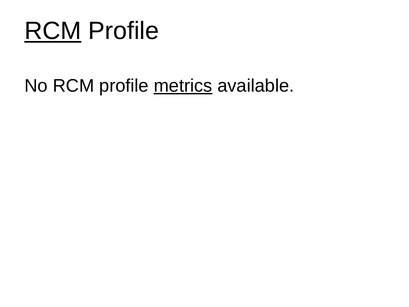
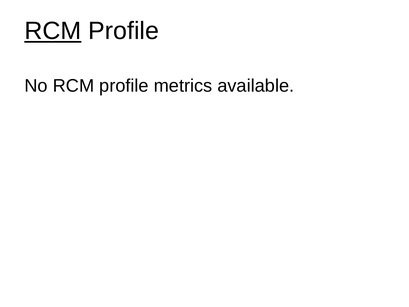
metrics underline: present -> none (183, 86)
